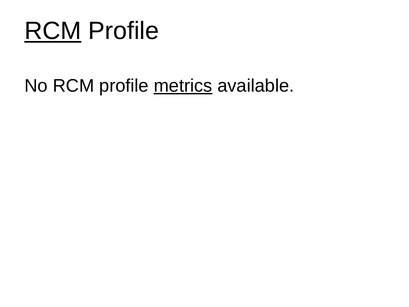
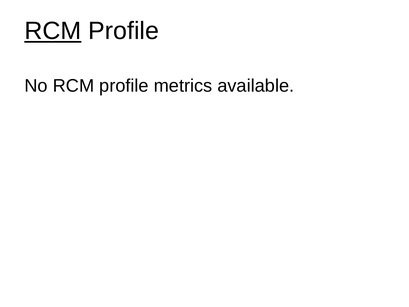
metrics underline: present -> none (183, 86)
